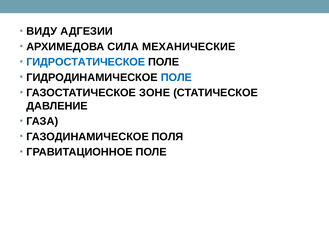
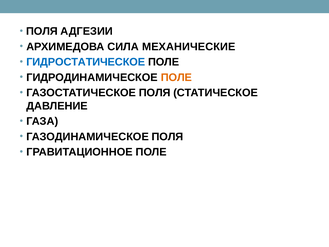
ВИДУ: ВИДУ -> ПОЛЯ (42, 31)
ПОЛЕ colour: blue -> orange (176, 77)
ГАЗОСТАТИЧЕСКОЕ ЗОНЕ: ЗОНЕ -> ПОЛЯ (155, 93)
